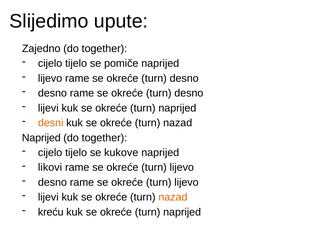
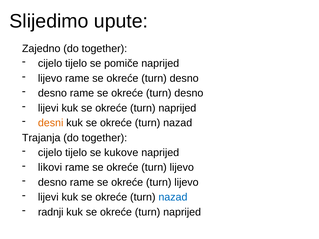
Naprijed: Naprijed -> Trajanja (41, 138)
nazad colour: orange -> blue (173, 197)
kreću: kreću -> radnji (51, 212)
